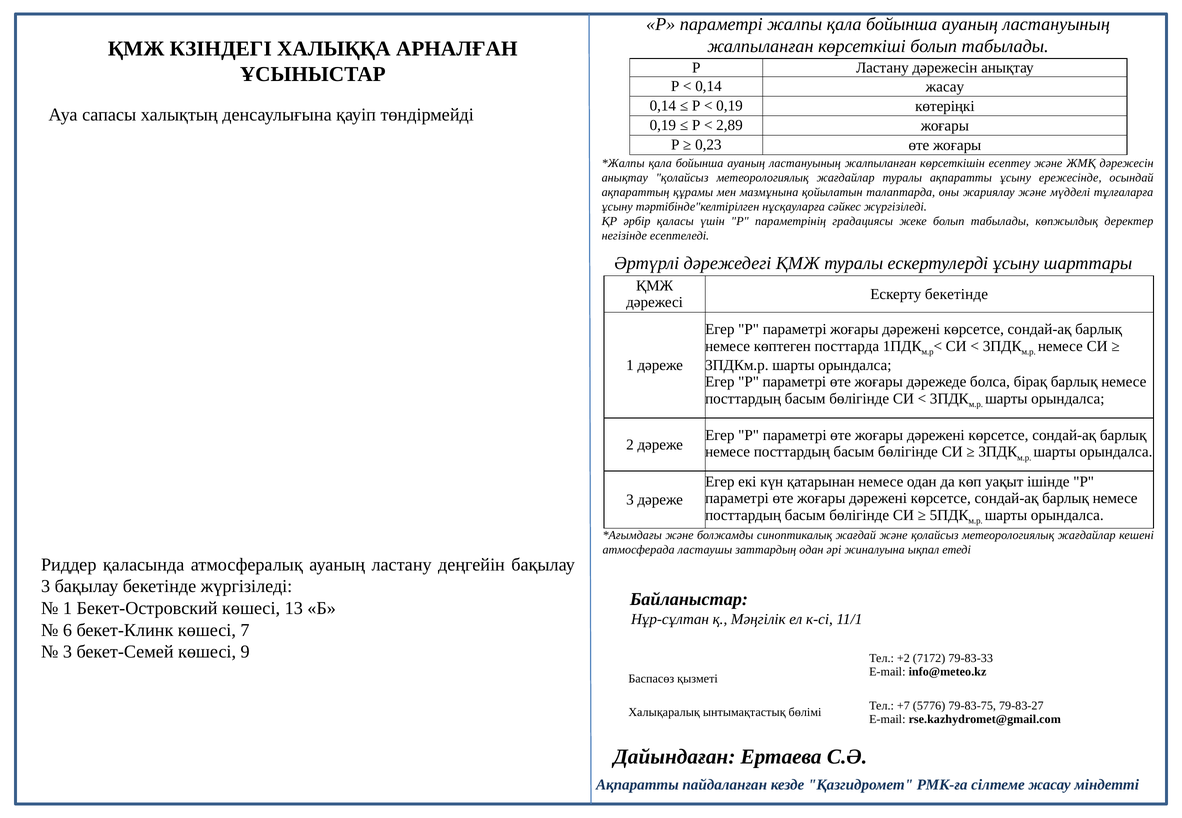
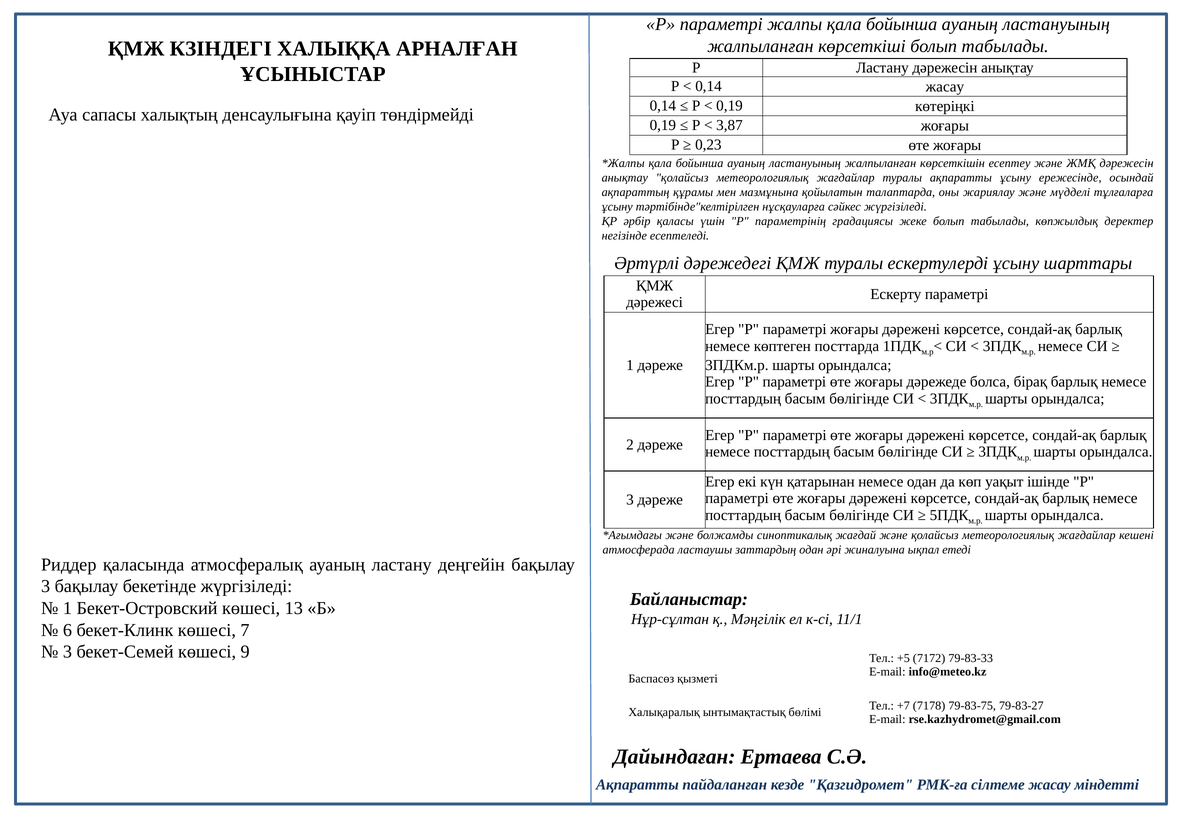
2,89: 2,89 -> 3,87 (729, 125)
Ескерту бекетінде: бекетінде -> параметрі (957, 294)
+2: +2 -> +5 (903, 659)
5776: 5776 -> 7178 (929, 706)
